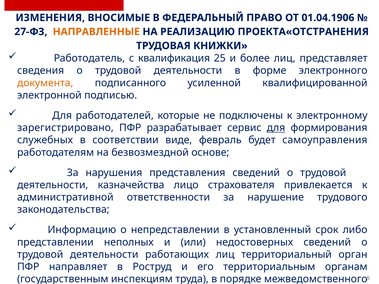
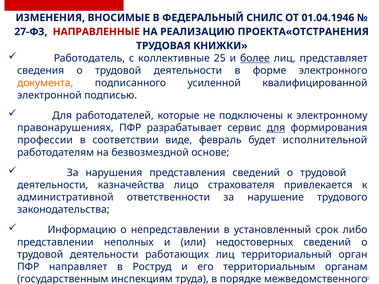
ПРАВО: ПРАВО -> СНИЛС (264, 18)
01.04.1906: 01.04.1906 -> 01.04.1946 (328, 18)
НАПРАВЛЕННЫЕ colour: orange -> red (96, 32)
квалификация: квалификация -> коллективные (174, 58)
более underline: none -> present (255, 58)
зарегистрировано: зарегистрировано -> правонарушениях (65, 128)
служебных: служебных -> профессии (45, 140)
самоуправления: самоуправления -> исполнительной (325, 140)
